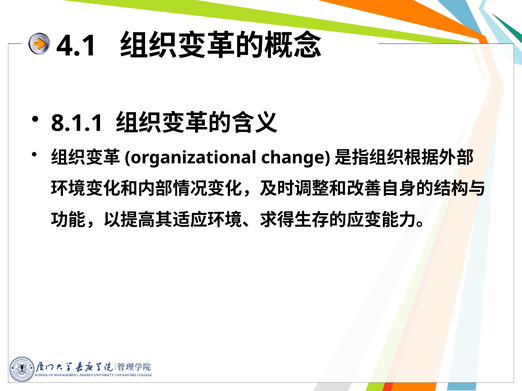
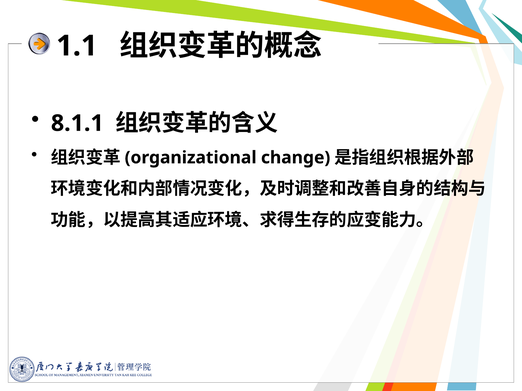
4.1: 4.1 -> 1.1 (77, 46)
